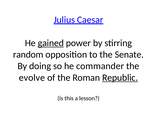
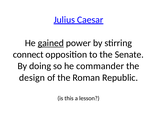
random: random -> connect (28, 54)
evolve: evolve -> design (32, 77)
Republic underline: present -> none (120, 77)
